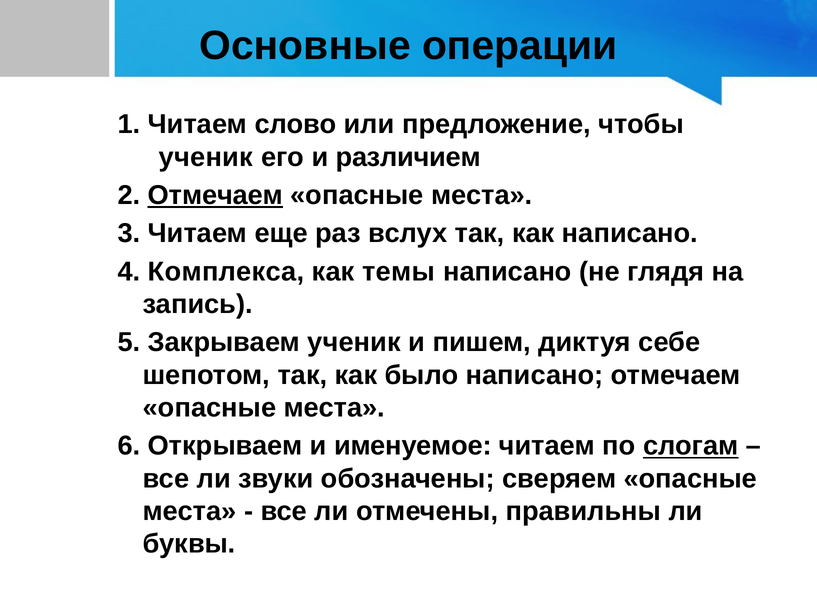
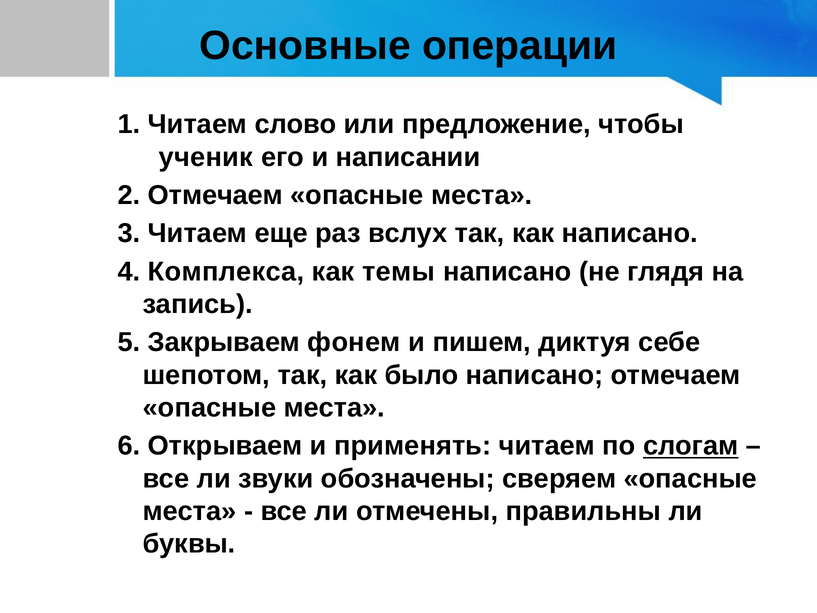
различием: различием -> написании (408, 157)
Отмечаем underline: present -> none (215, 195)
Закрываем ученик: ученик -> фонем (354, 342)
именуемое: именуемое -> применять (413, 446)
